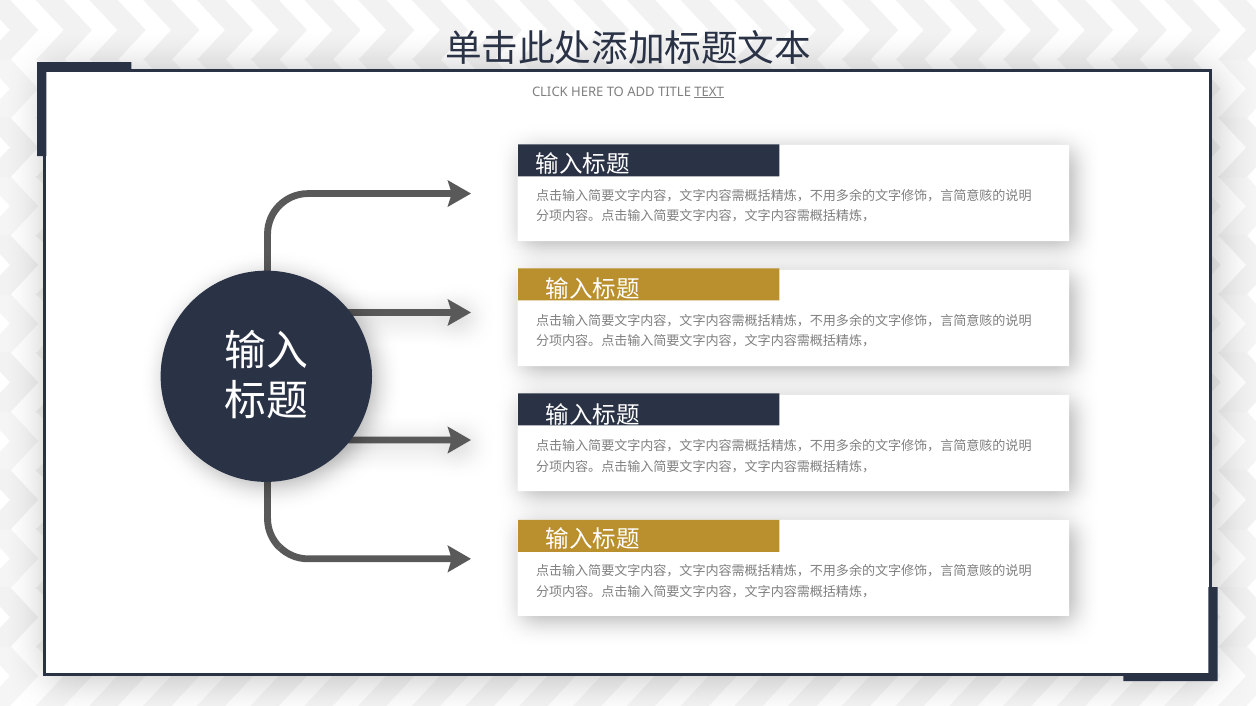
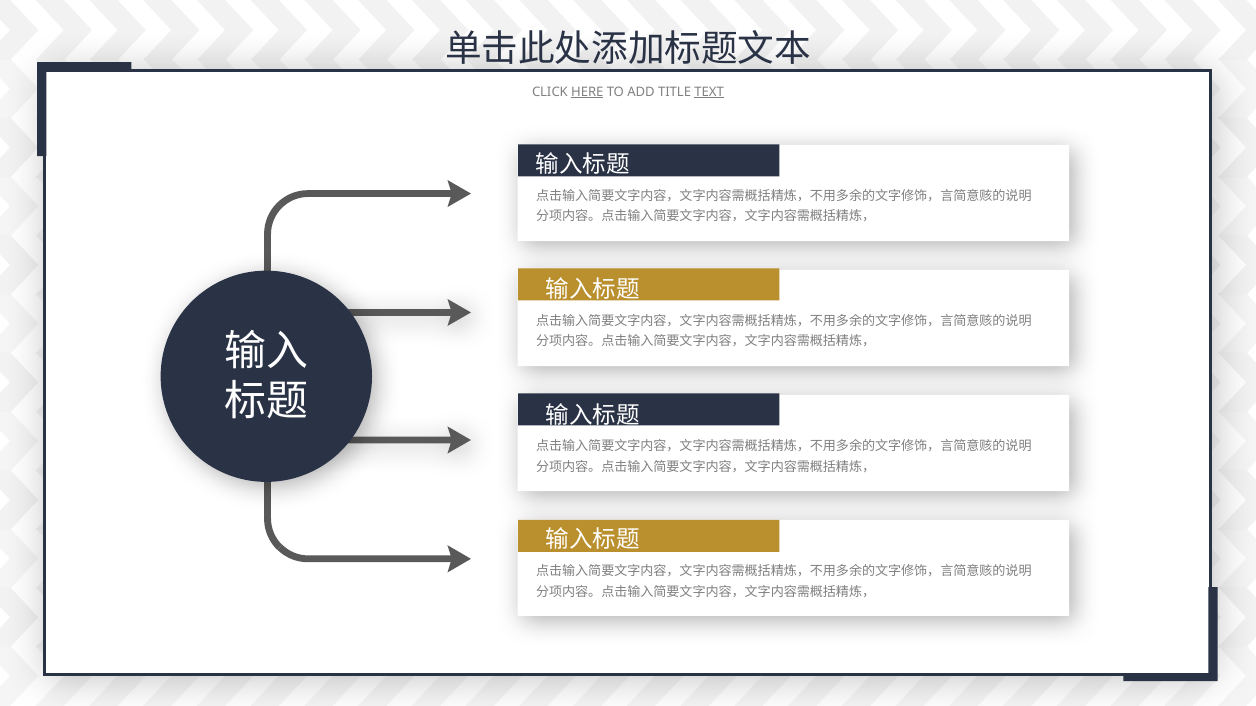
HERE underline: none -> present (587, 92)
